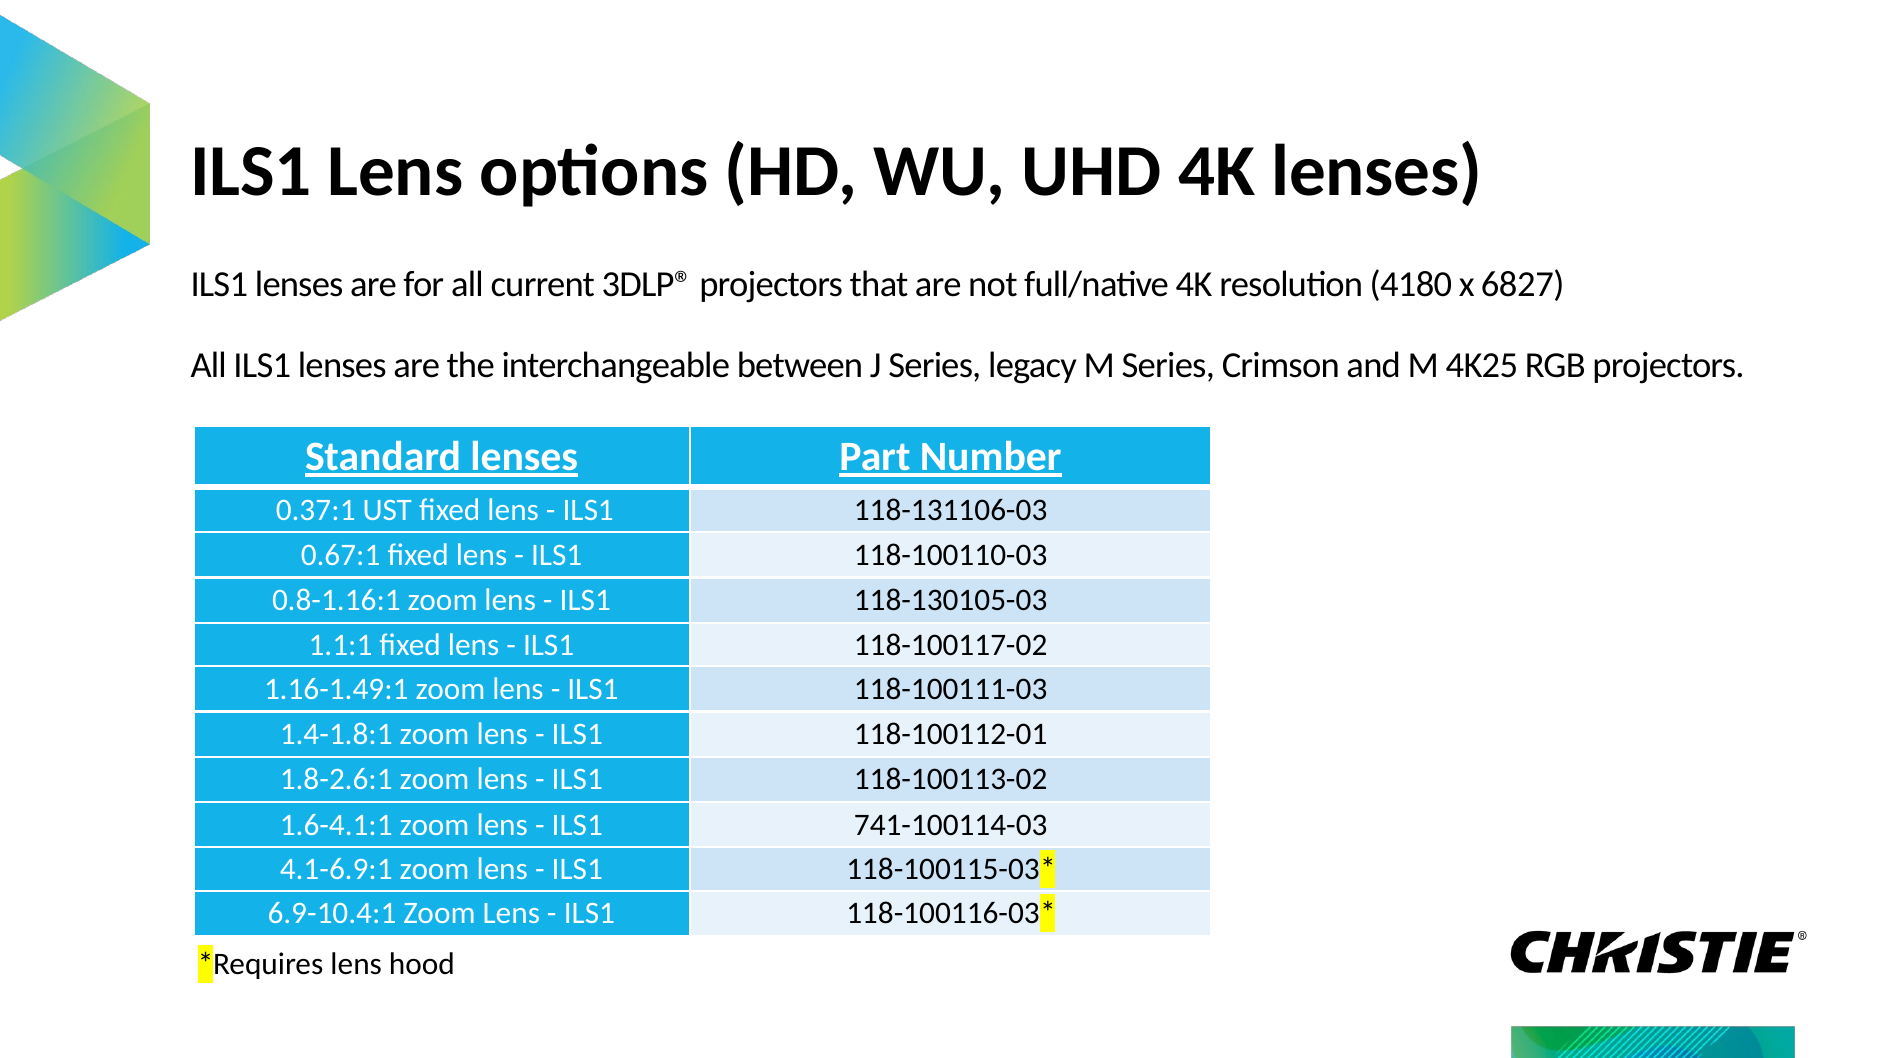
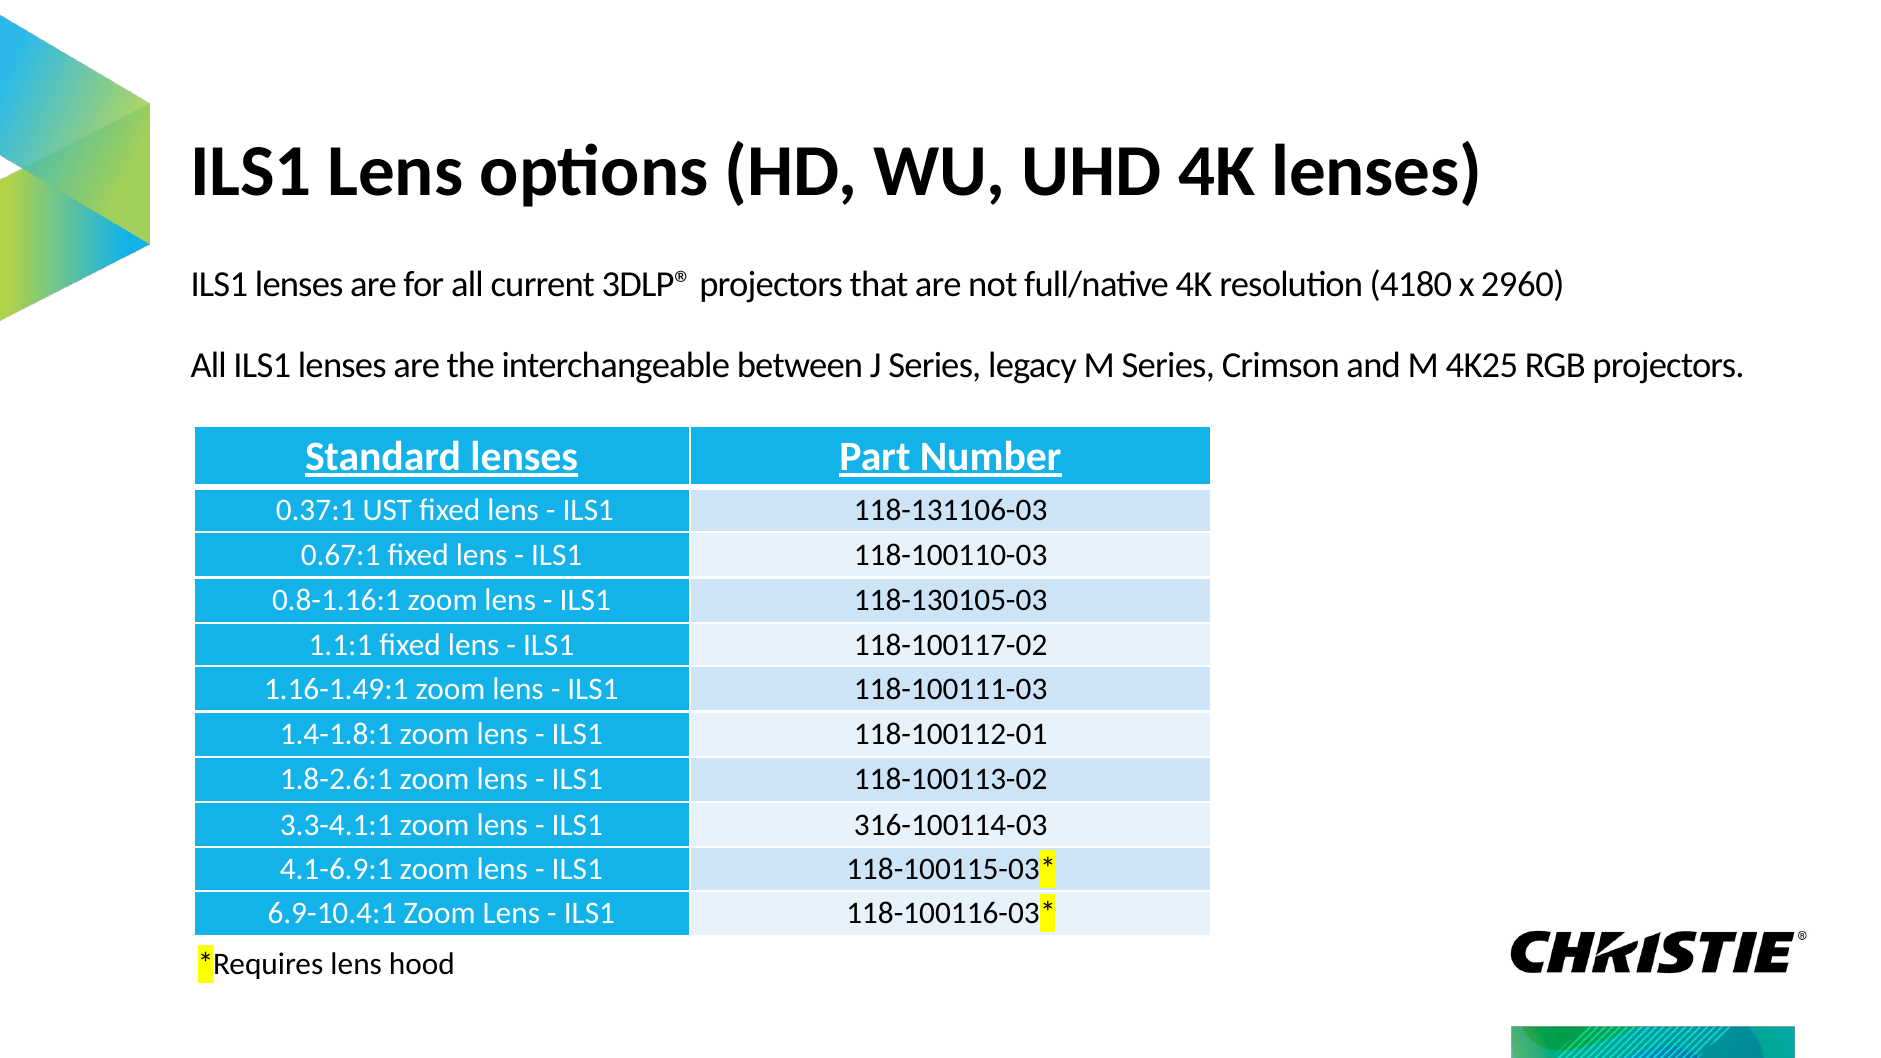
6827: 6827 -> 2960 (1523, 285)
1.6-4.1:1: 1.6-4.1:1 -> 3.3-4.1:1 (336, 825)
741-100114-03: 741-100114-03 -> 316-100114-03 (951, 825)
